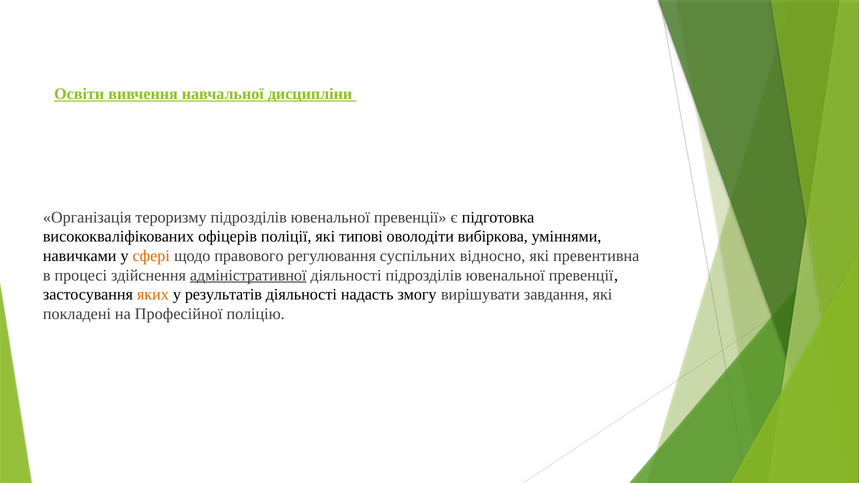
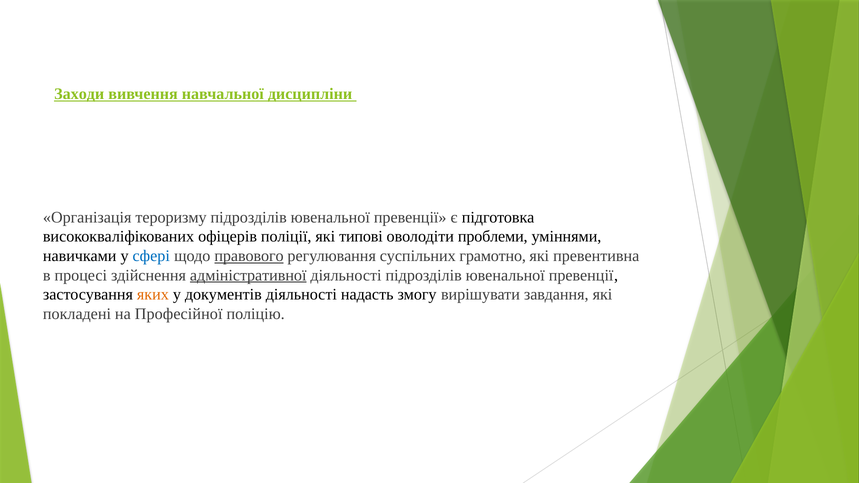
Освіти: Освіти -> Заходи (79, 94)
вибіркова: вибіркова -> проблеми (493, 237)
сфері colour: orange -> blue (151, 256)
правового underline: none -> present (249, 256)
відносно: відносно -> грамотно (493, 256)
результатів: результатів -> документів (223, 295)
